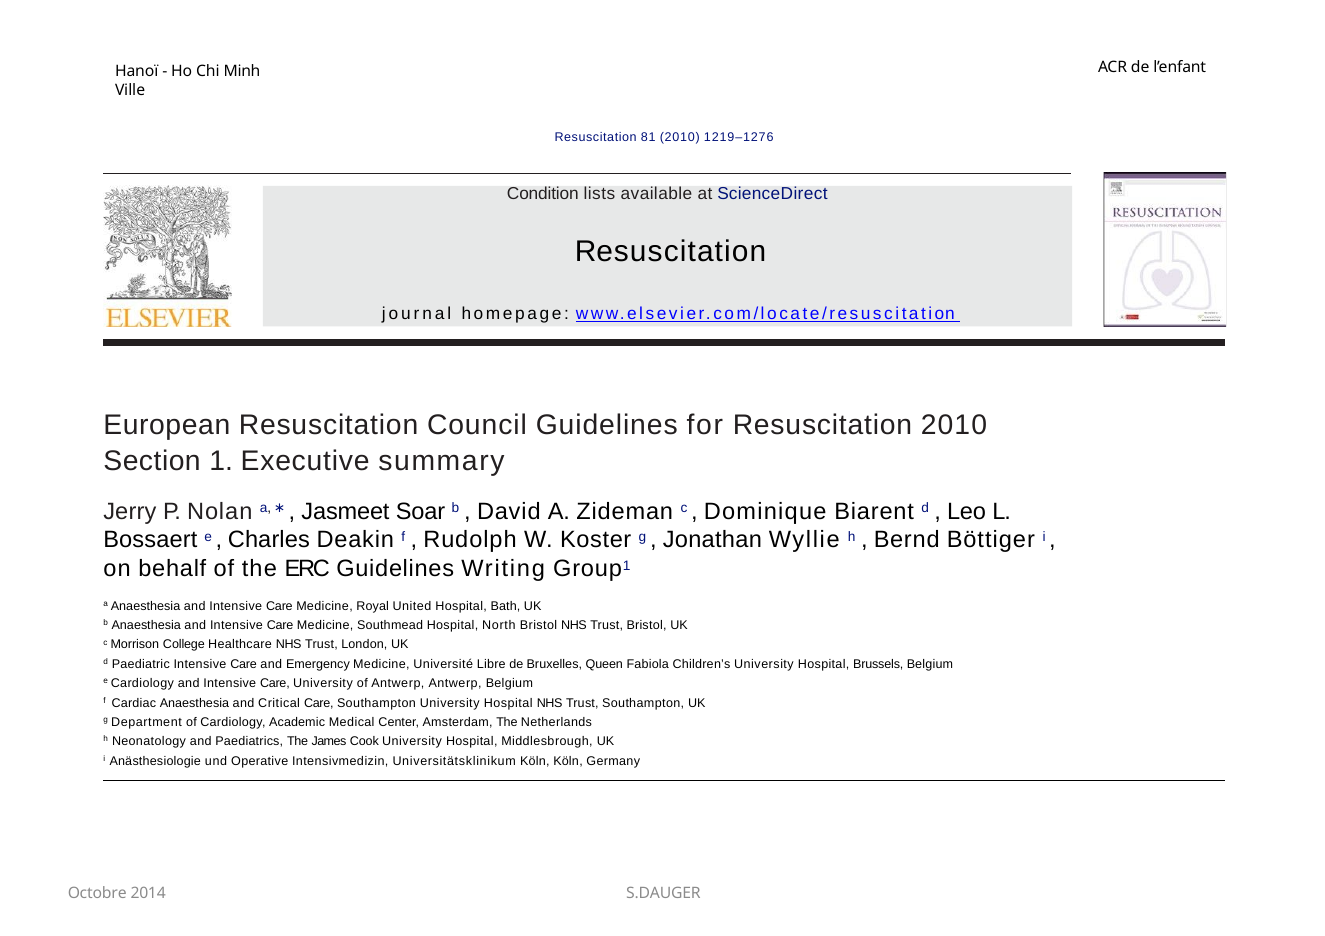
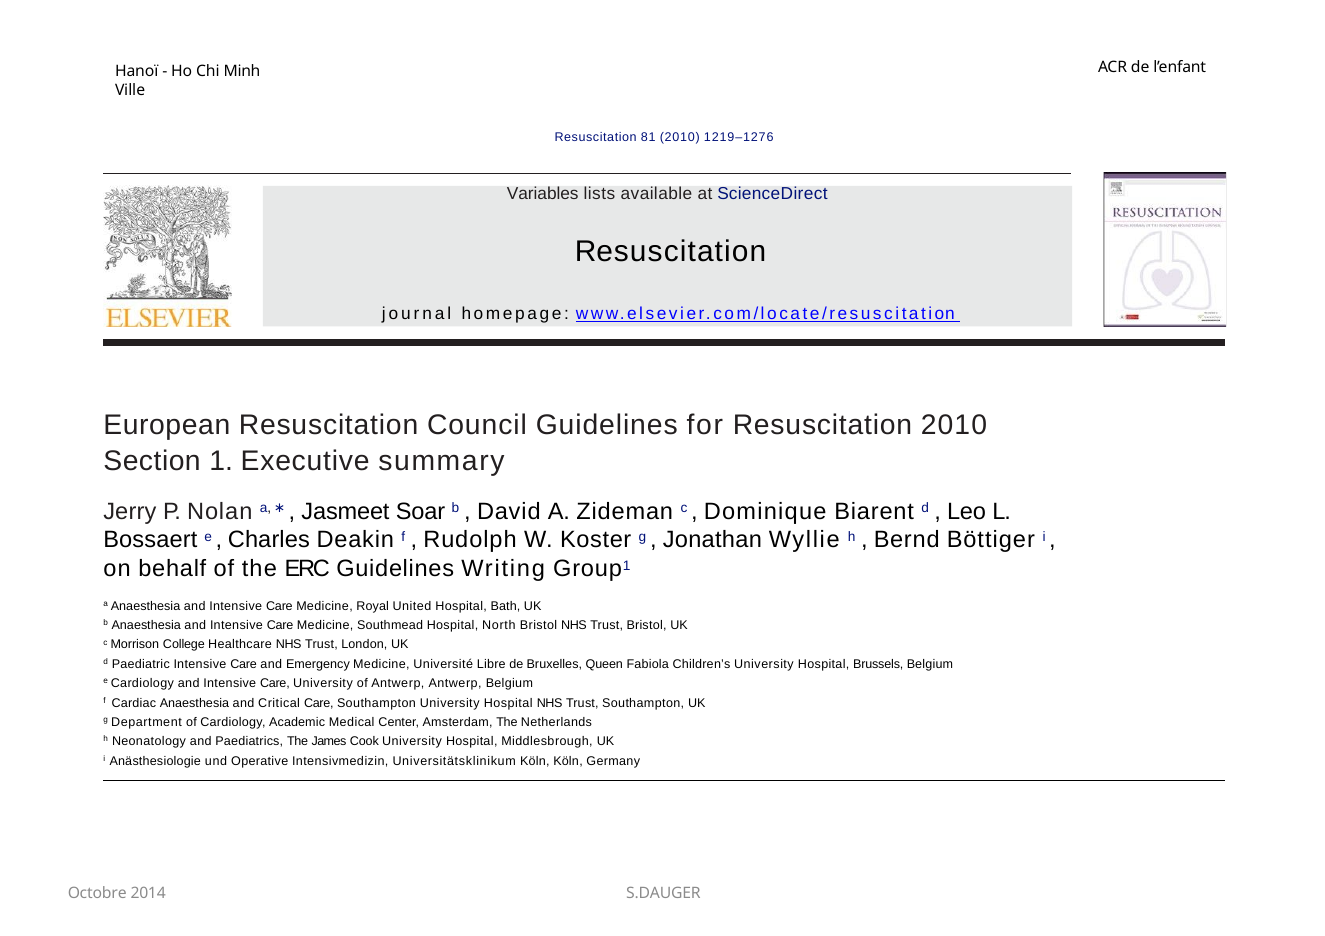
Condition: Condition -> Variables (543, 194)
